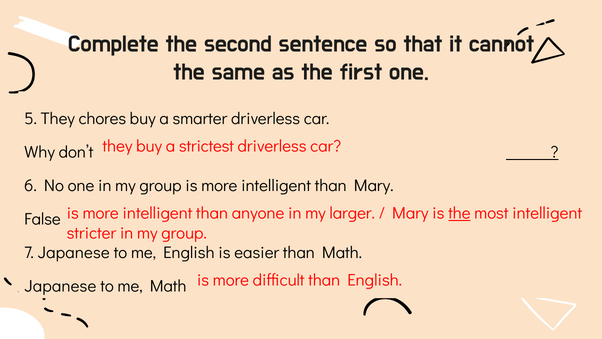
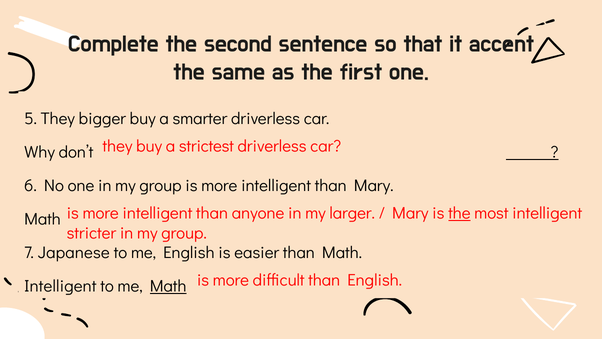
cannot: cannot -> accent (502, 44)
chores: chores -> bigger (102, 119)
False: False -> Math (42, 219)
Japanese: Japanese -> Intelligent (60, 286)
Math underline: none -> present (168, 286)
